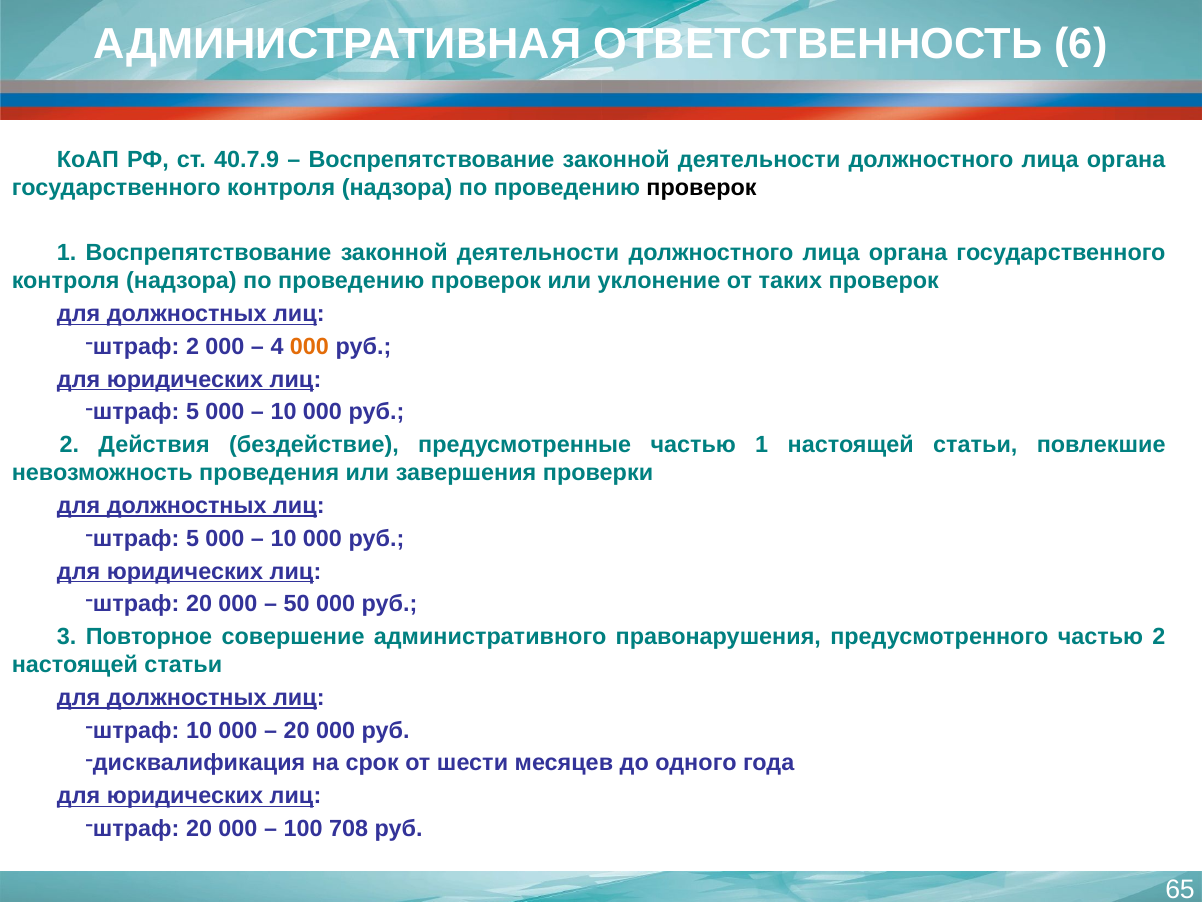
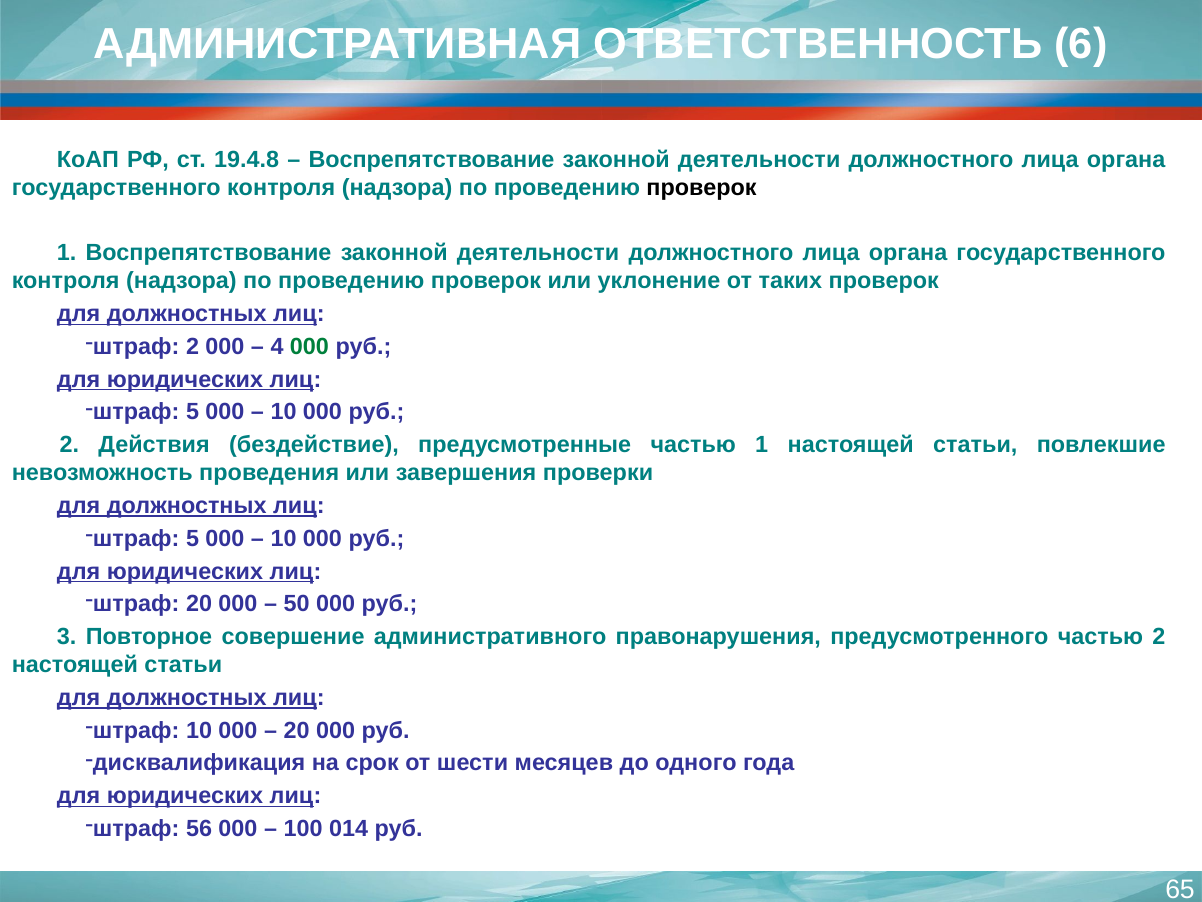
40.7.9: 40.7.9 -> 19.4.8 (247, 159)
000 colour: orange -> green (309, 346)
20: 20 -> 56 (199, 828)
708: 708 -> 014 (349, 828)
